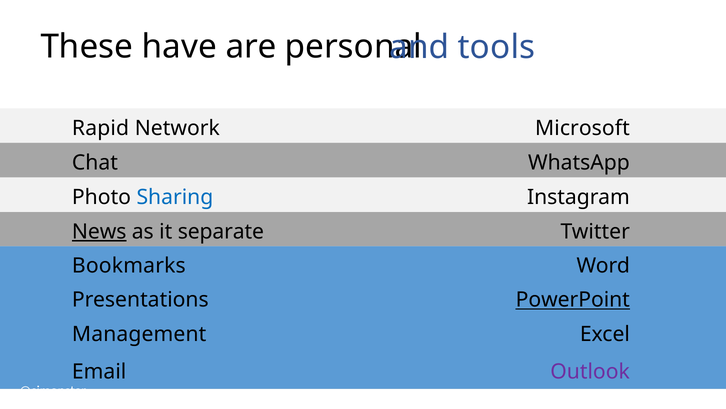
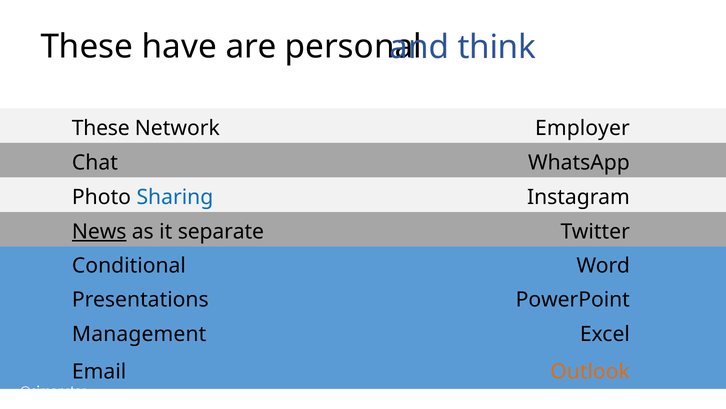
tools: tools -> think (497, 47)
Rapid: Rapid -> These (101, 128)
Microsoft: Microsoft -> Employer (582, 128)
Bookmarks: Bookmarks -> Conditional (129, 266)
PowerPoint underline: present -> none (573, 299)
Outlook colour: purple -> orange (590, 371)
